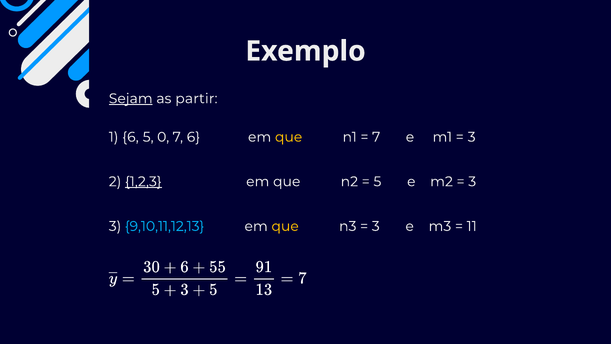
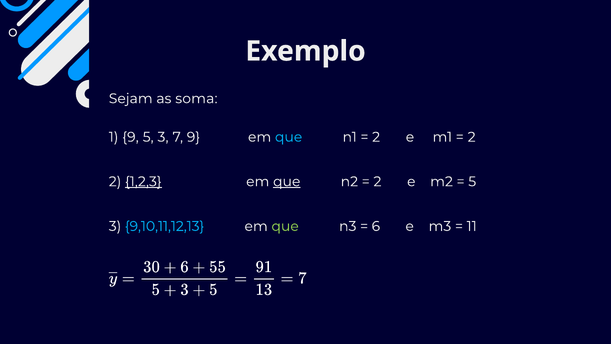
Sejam underline: present -> none (131, 98)
partir: partir -> soma (196, 98)
1 6: 6 -> 9 (130, 137)
0: 0 -> 3 (163, 137)
7 6: 6 -> 9 (193, 137)
que colour: yellow -> light blue (289, 137)
7: 7 -> 2 (376, 137)
3: 3 -> 2 (472, 137)
que underline: none -> present (287, 181)
5: 5 -> 2 (377, 181)
3: 3 -> 5 (472, 181)
que colour: yellow -> light green (285, 226)
3: 3 -> 6 (376, 226)
